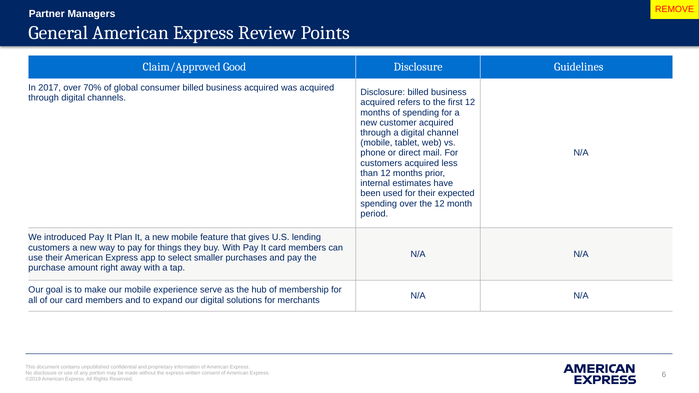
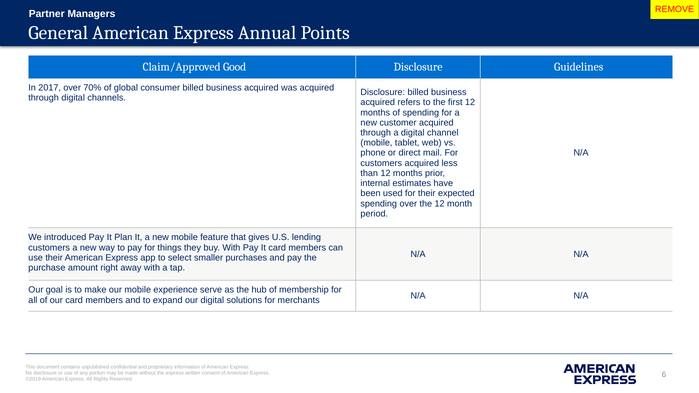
Review: Review -> Annual (267, 33)
